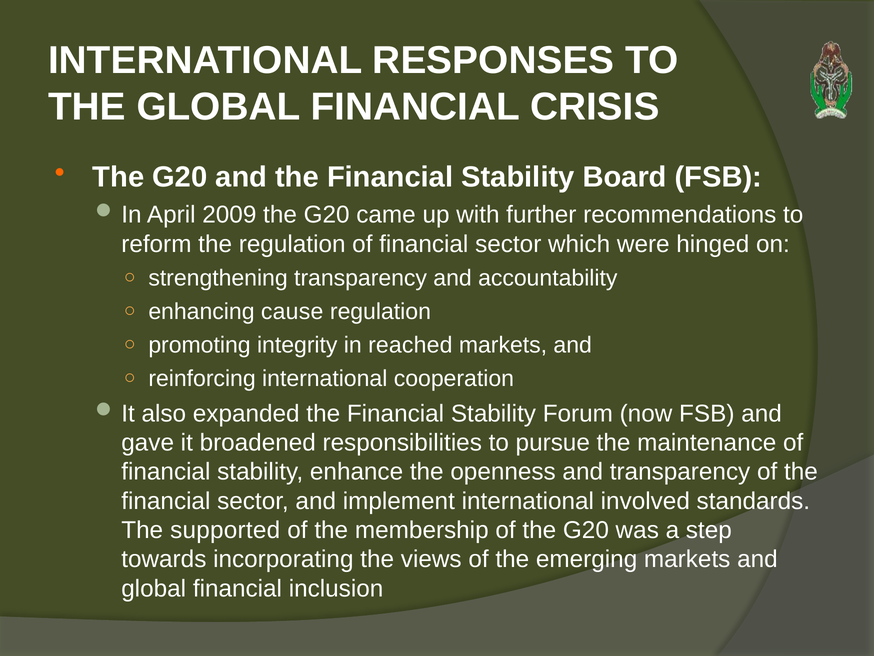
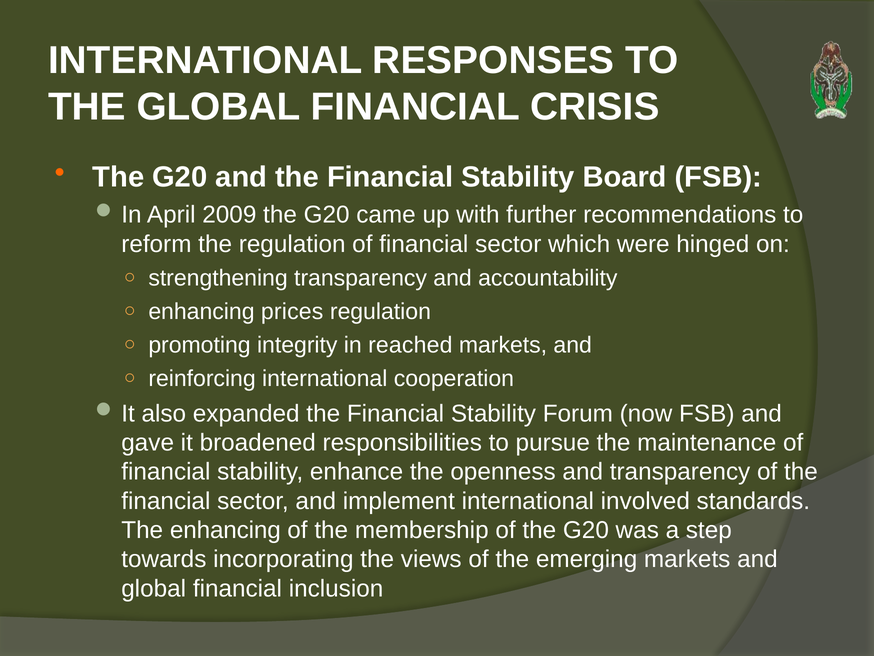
cause: cause -> prices (292, 312)
The supported: supported -> enhancing (225, 530)
